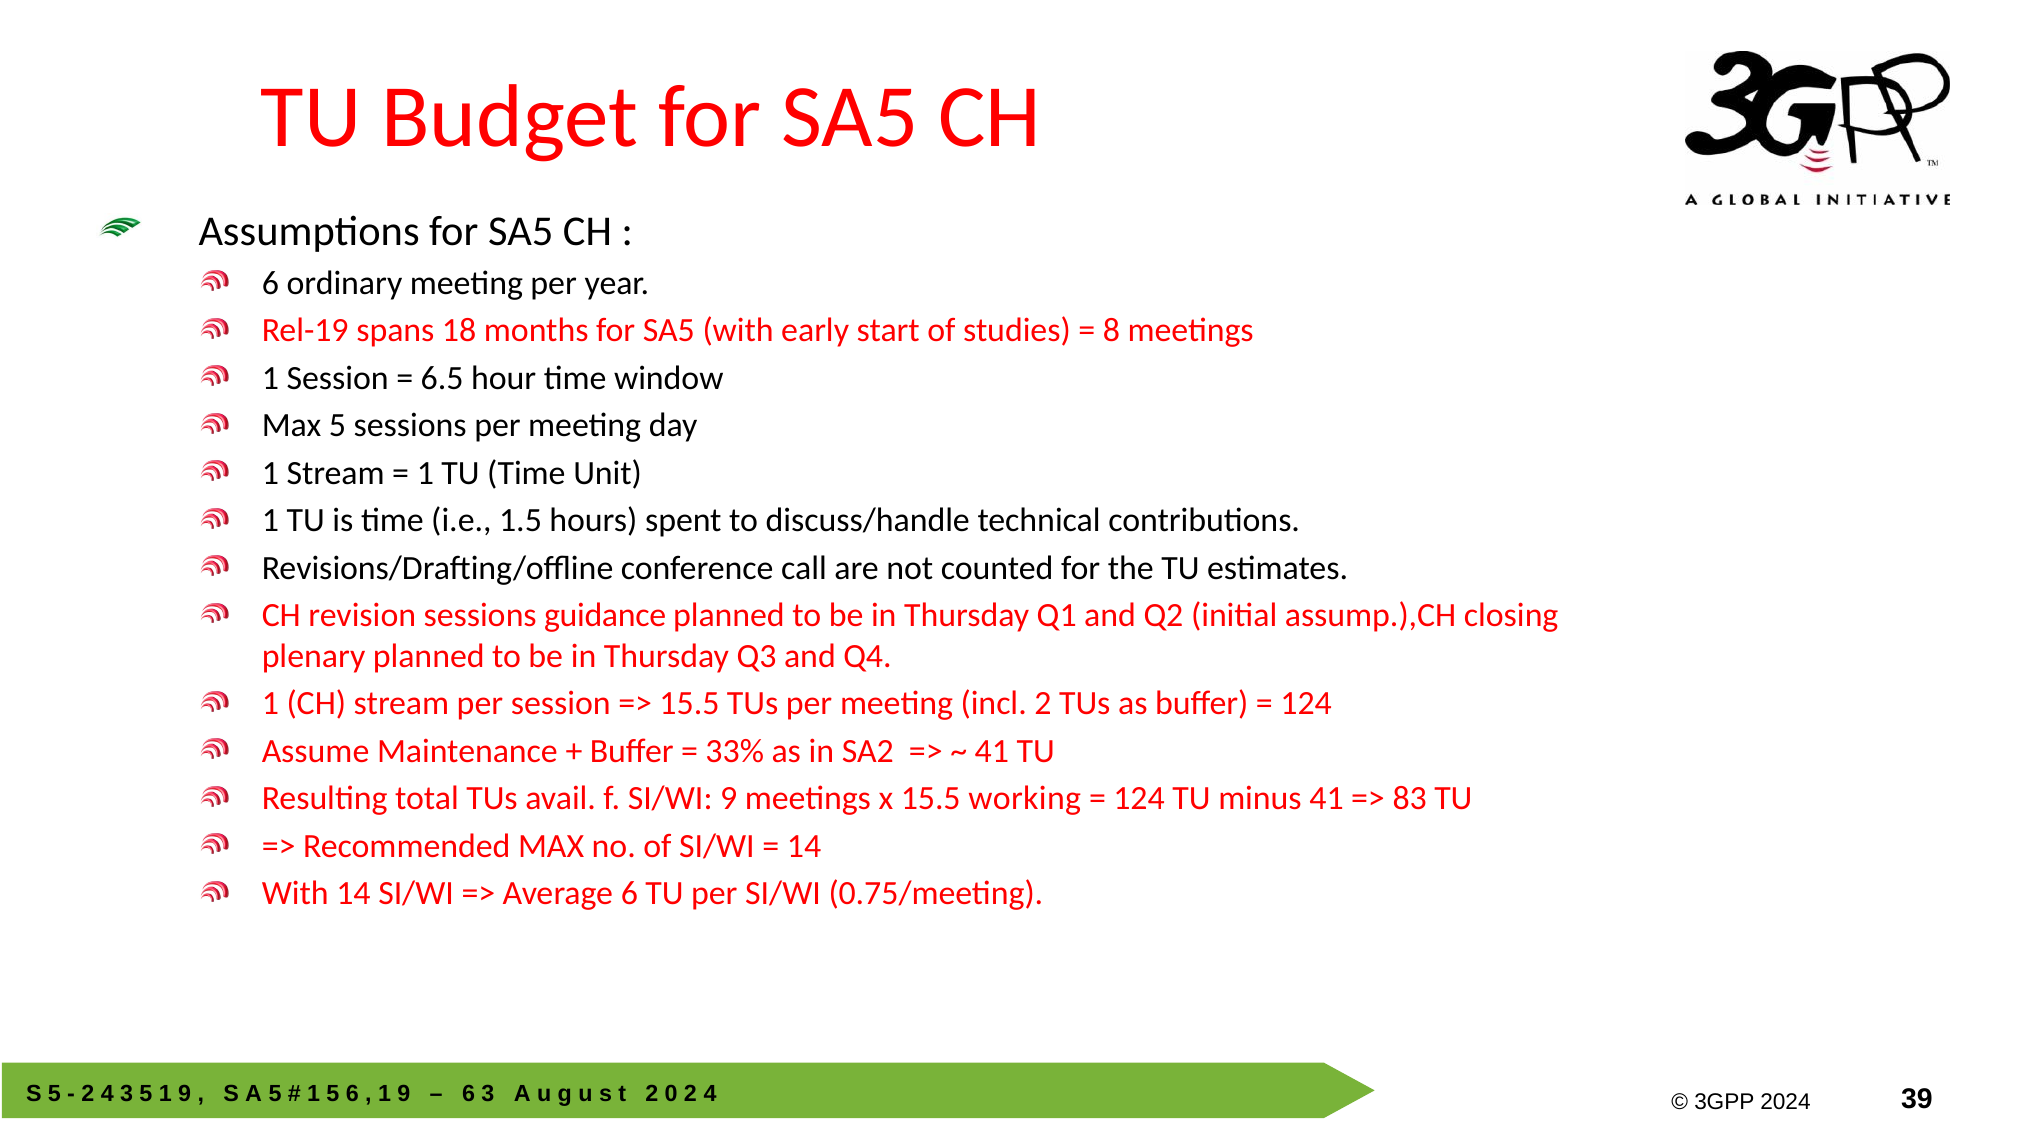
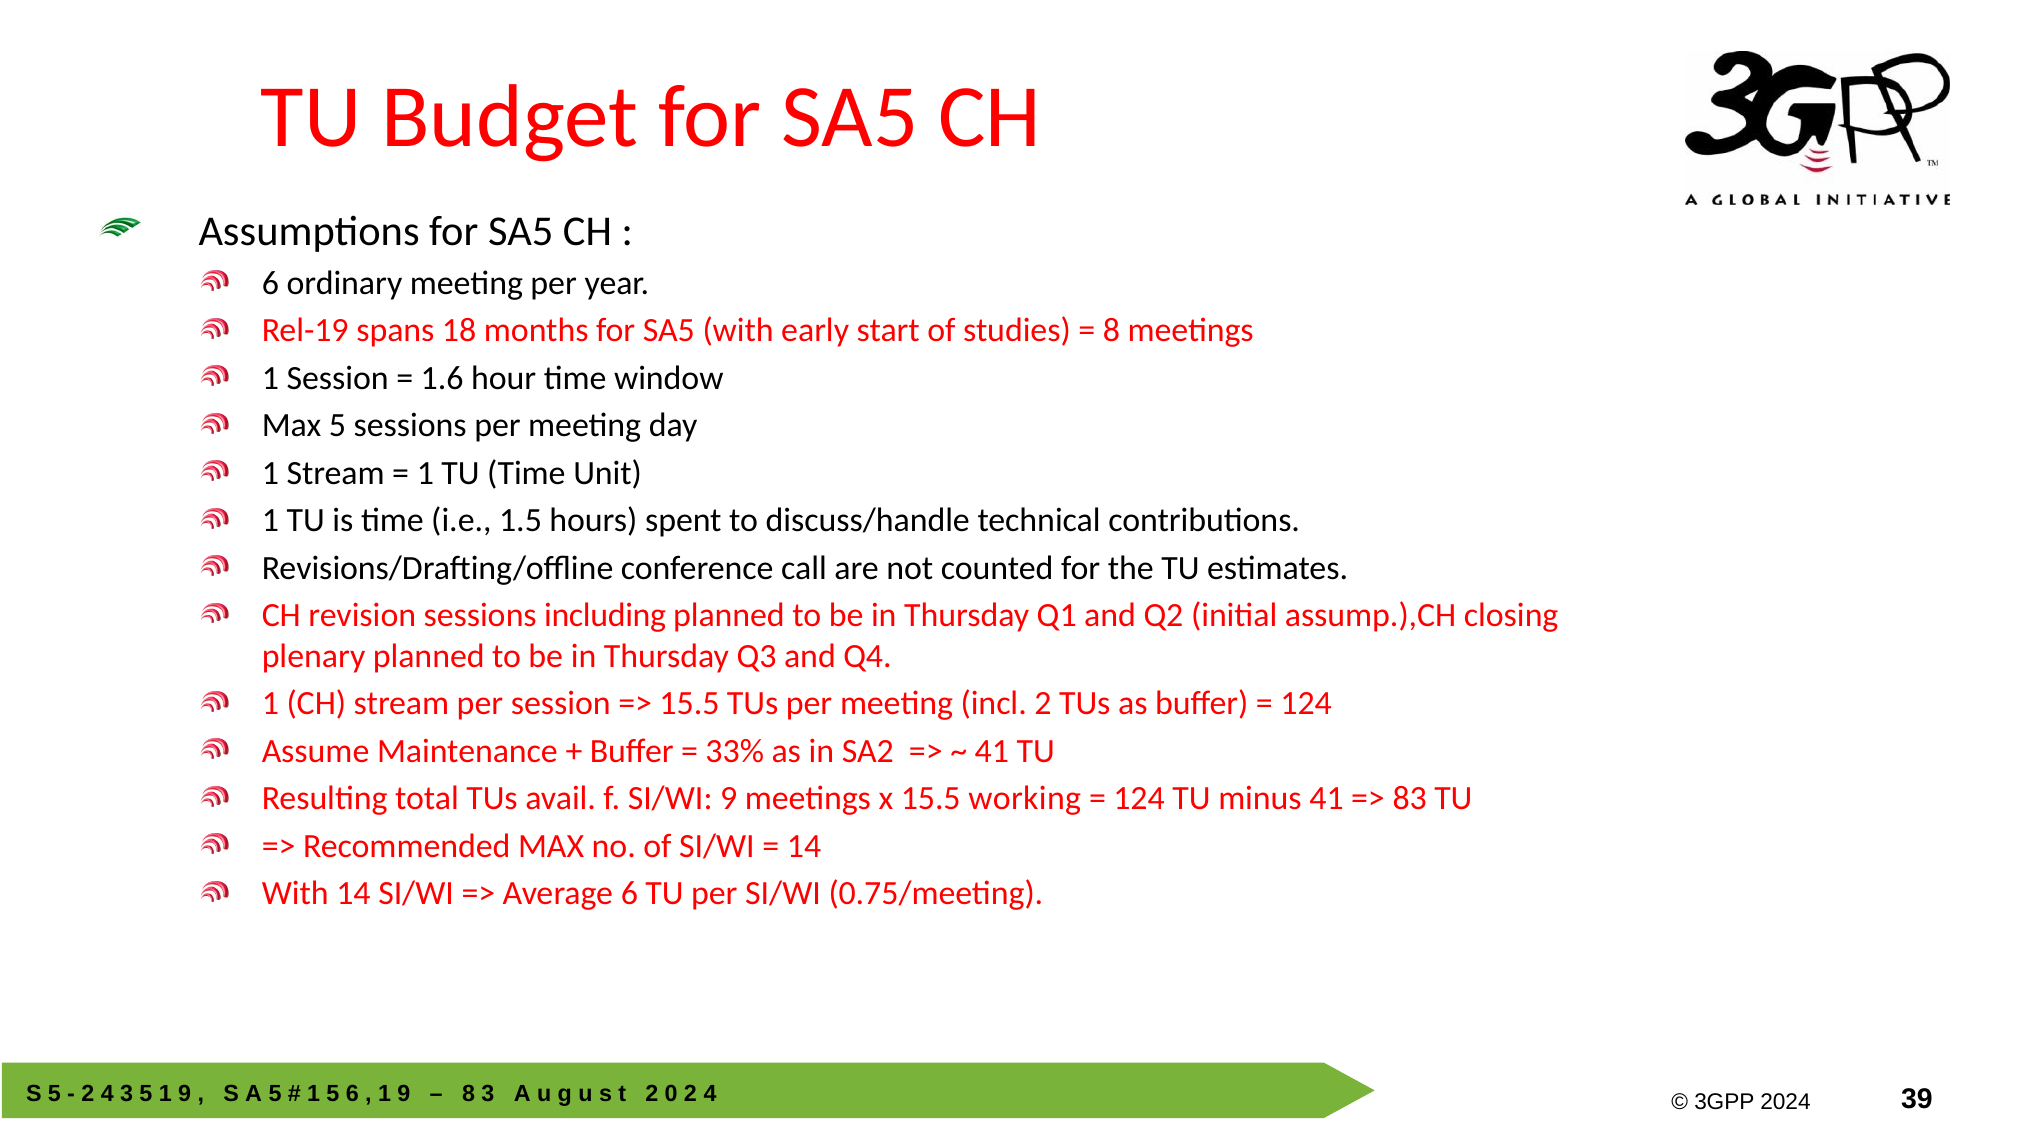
6.5: 6.5 -> 1.6 (442, 378)
guidance: guidance -> including (605, 615)
6: 6 -> 8 (468, 1093)
